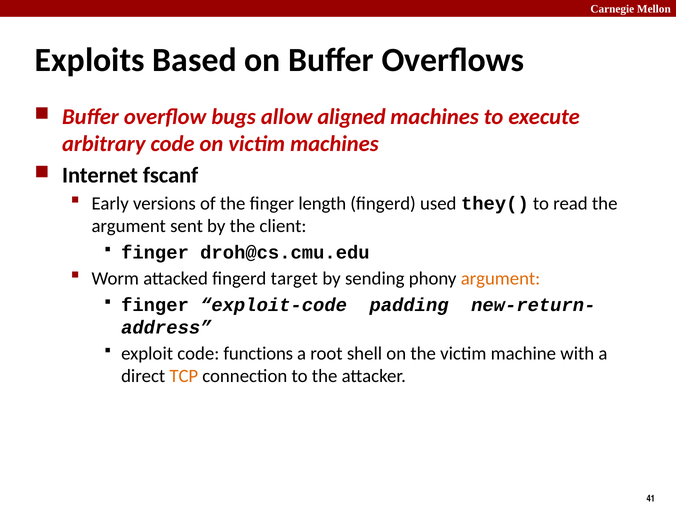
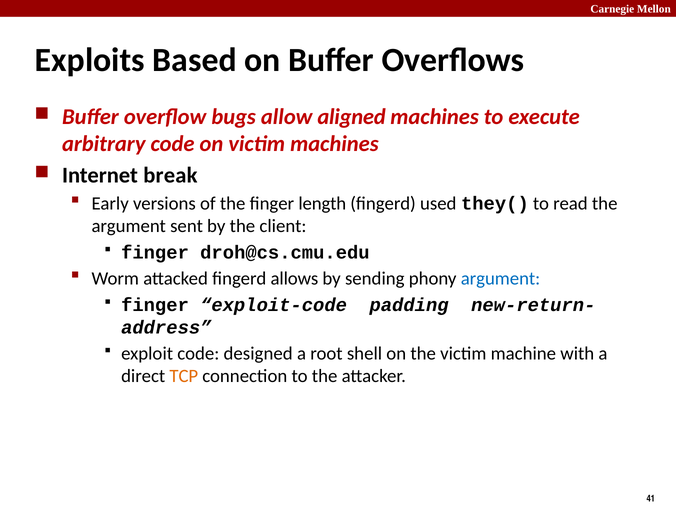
fscanf: fscanf -> break (170, 175)
target: target -> allows (294, 279)
argument colour: orange -> blue (501, 279)
functions: functions -> designed (258, 354)
